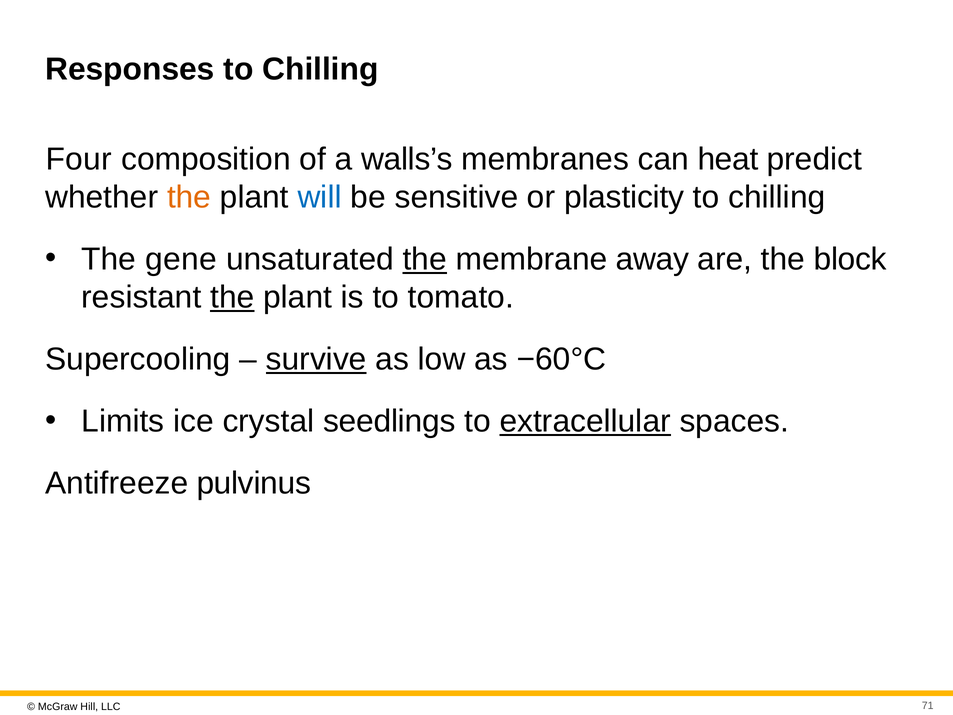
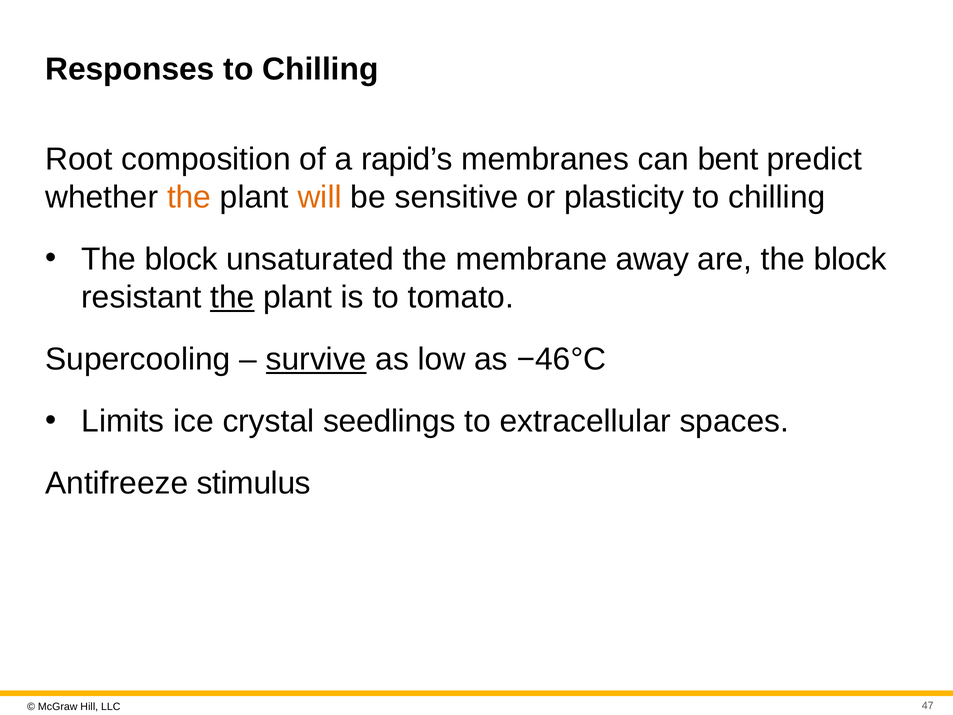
Four: Four -> Root (79, 159)
walls’s: walls’s -> rapid’s (407, 159)
heat: heat -> bent (728, 159)
will colour: blue -> orange (320, 197)
gene: gene -> block (181, 259)
the underline: present -> none (425, 259)
−60°C: −60°C -> −46°C (561, 359)
extracellular underline: present -> none (585, 421)
pulvinus: pulvinus -> stimulus (254, 483)
71: 71 -> 47 (928, 706)
